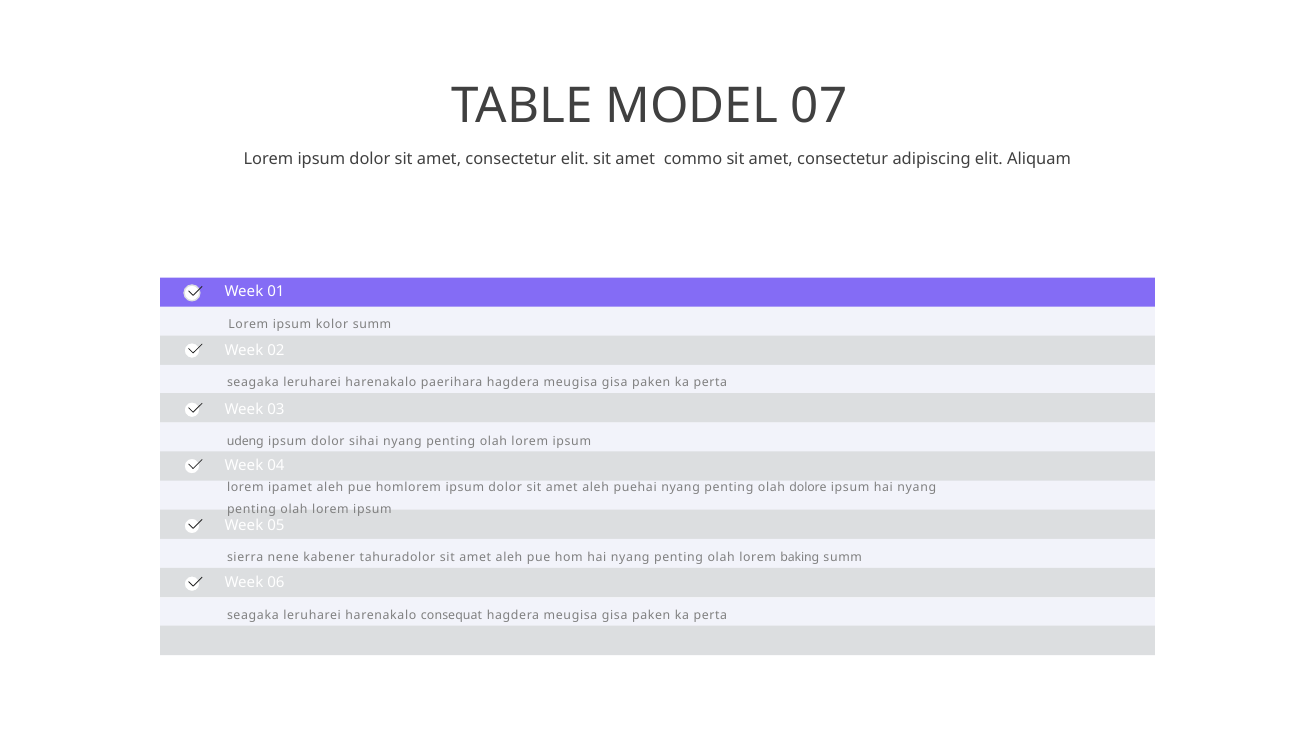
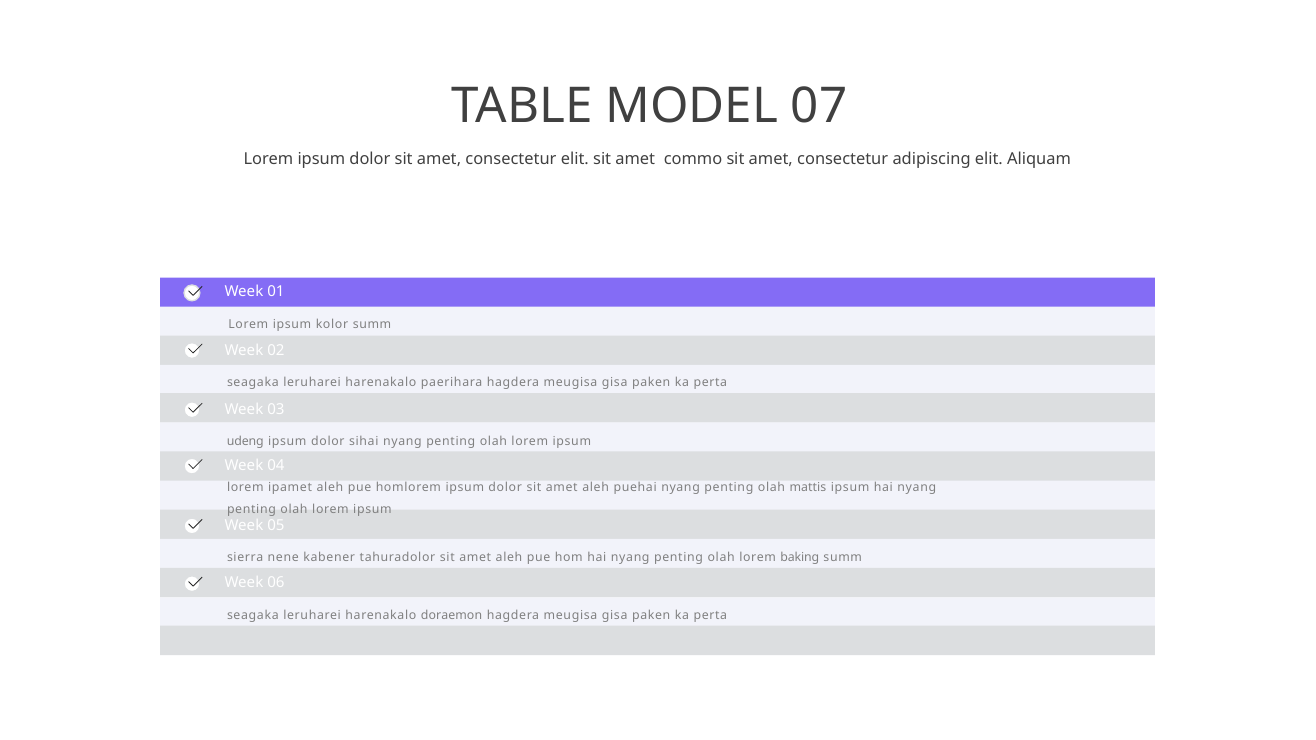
dolore: dolore -> mattis (808, 487)
consequat: consequat -> doraemon (452, 615)
